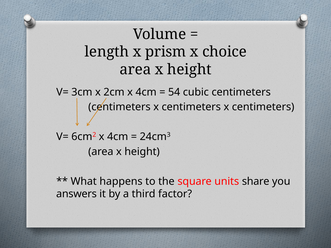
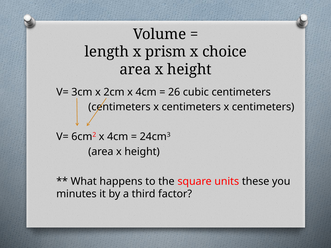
54: 54 -> 26 (174, 92)
share: share -> these (256, 182)
answers: answers -> minutes (76, 194)
